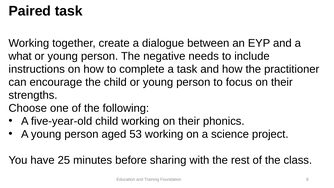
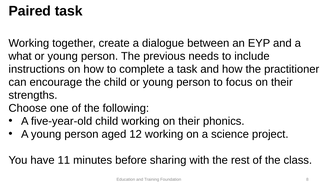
negative: negative -> previous (164, 56)
53: 53 -> 12 (136, 134)
25: 25 -> 11 (64, 160)
